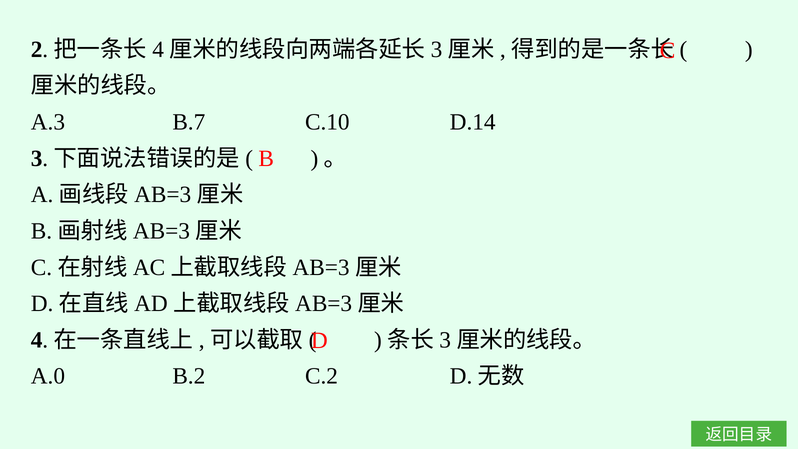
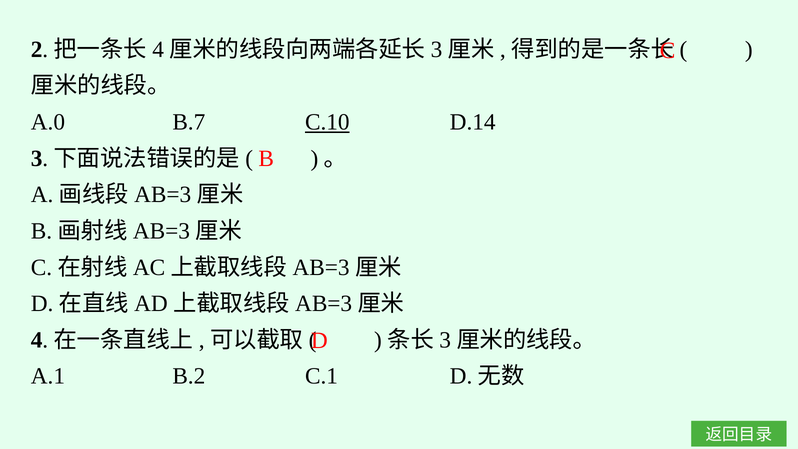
A.3: A.3 -> A.0 (48, 122)
C.10 underline: none -> present (327, 122)
A.0: A.0 -> A.1 (48, 376)
C.2: C.2 -> C.1 (322, 376)
